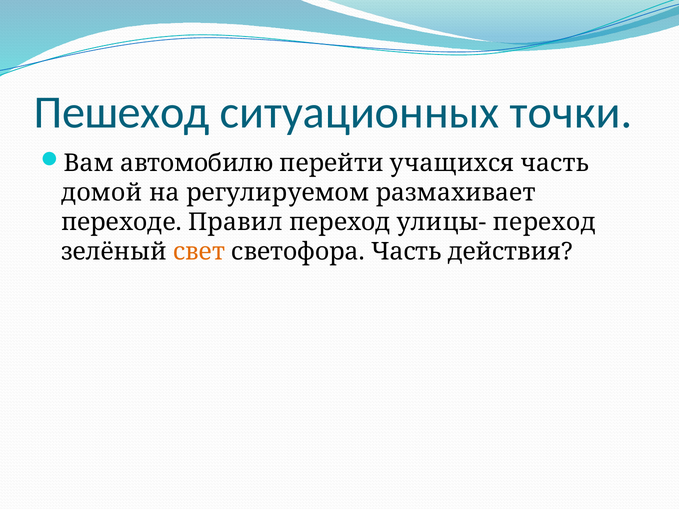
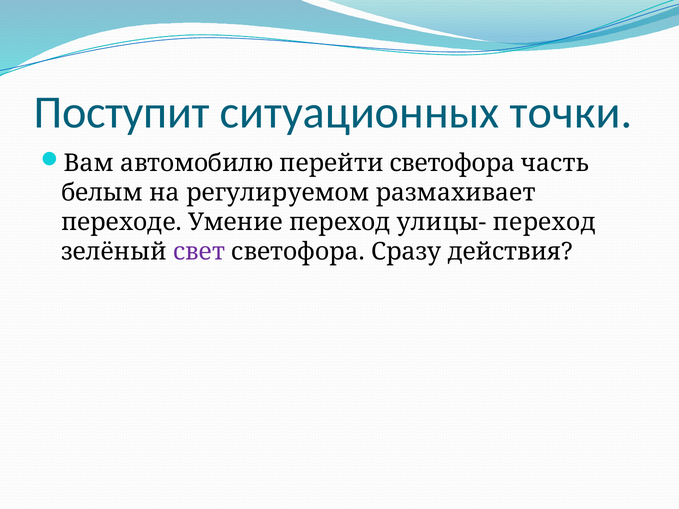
Пешеход: Пешеход -> Поступит (122, 113)
перейти учащихся: учащихся -> светофора (452, 163)
домой: домой -> белым (102, 193)
Правил: Правил -> Умение (235, 222)
свет colour: orange -> purple (199, 252)
светофора Часть: Часть -> Сразу (406, 252)
